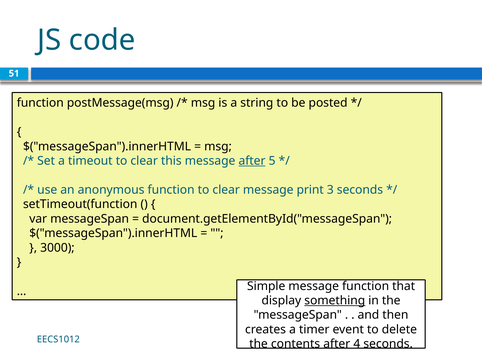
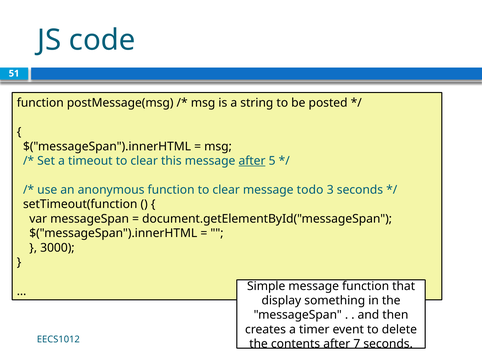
print: print -> todo (310, 190)
something underline: present -> none (335, 300)
4: 4 -> 7 (357, 343)
